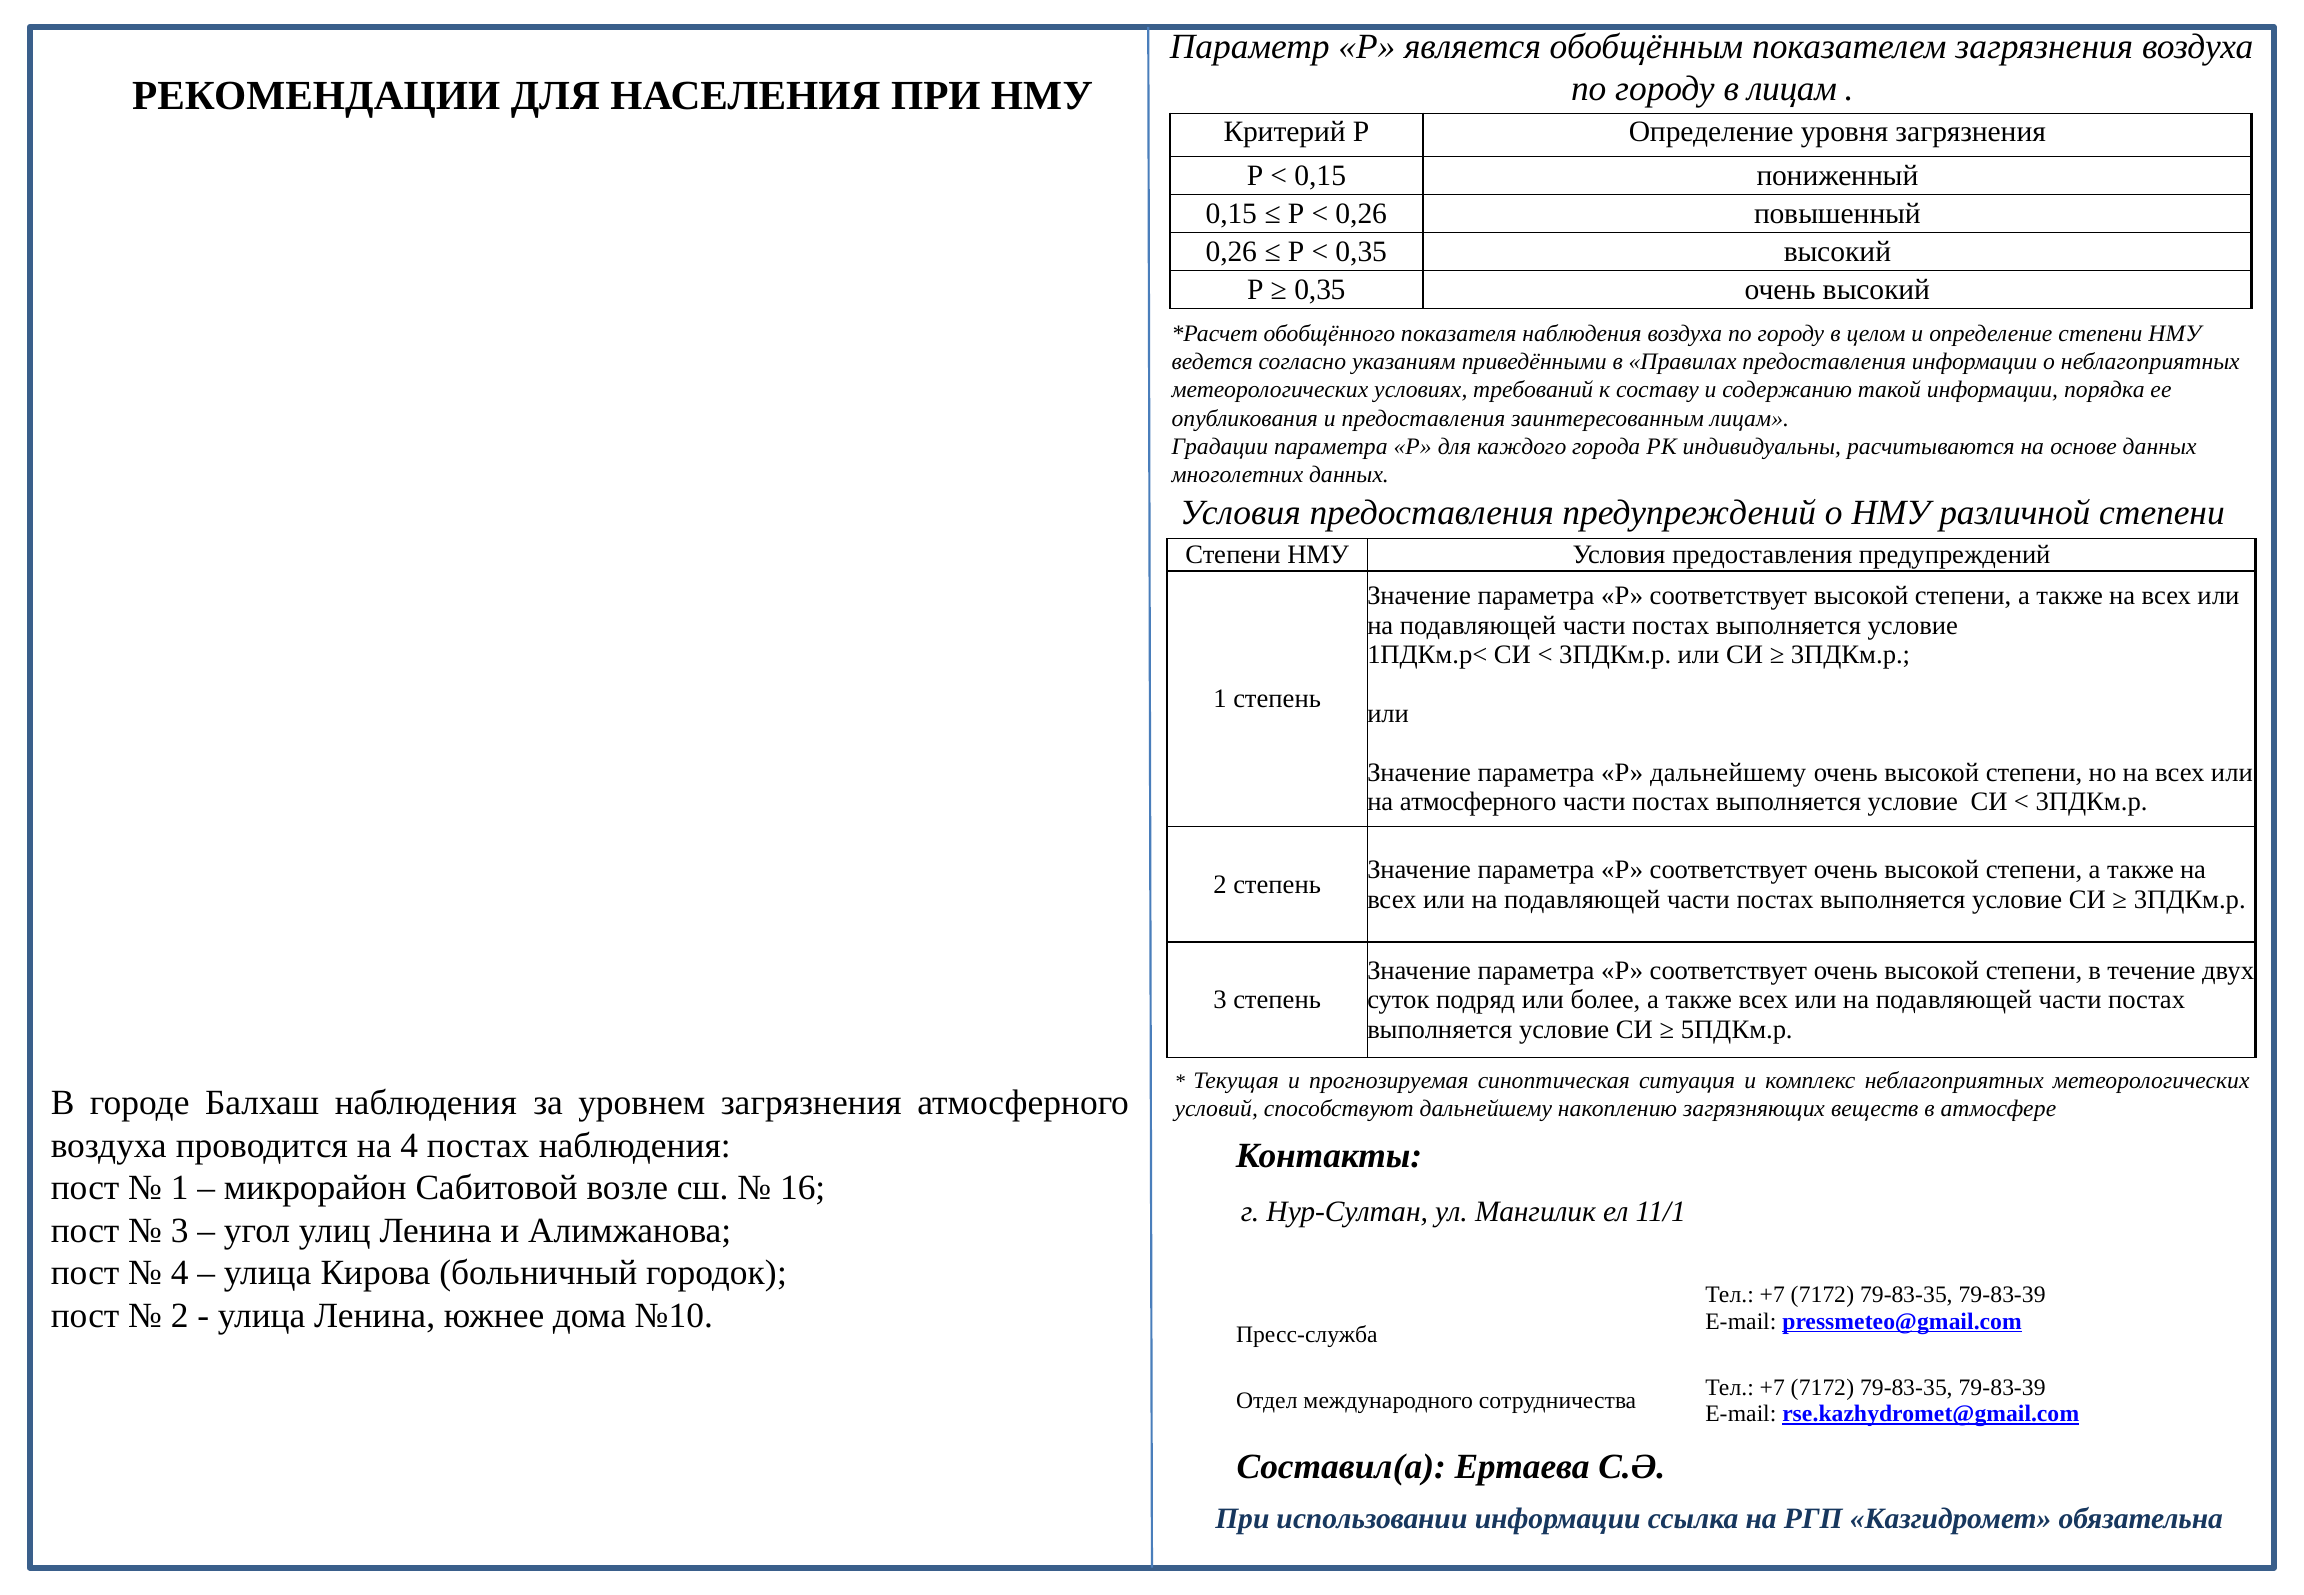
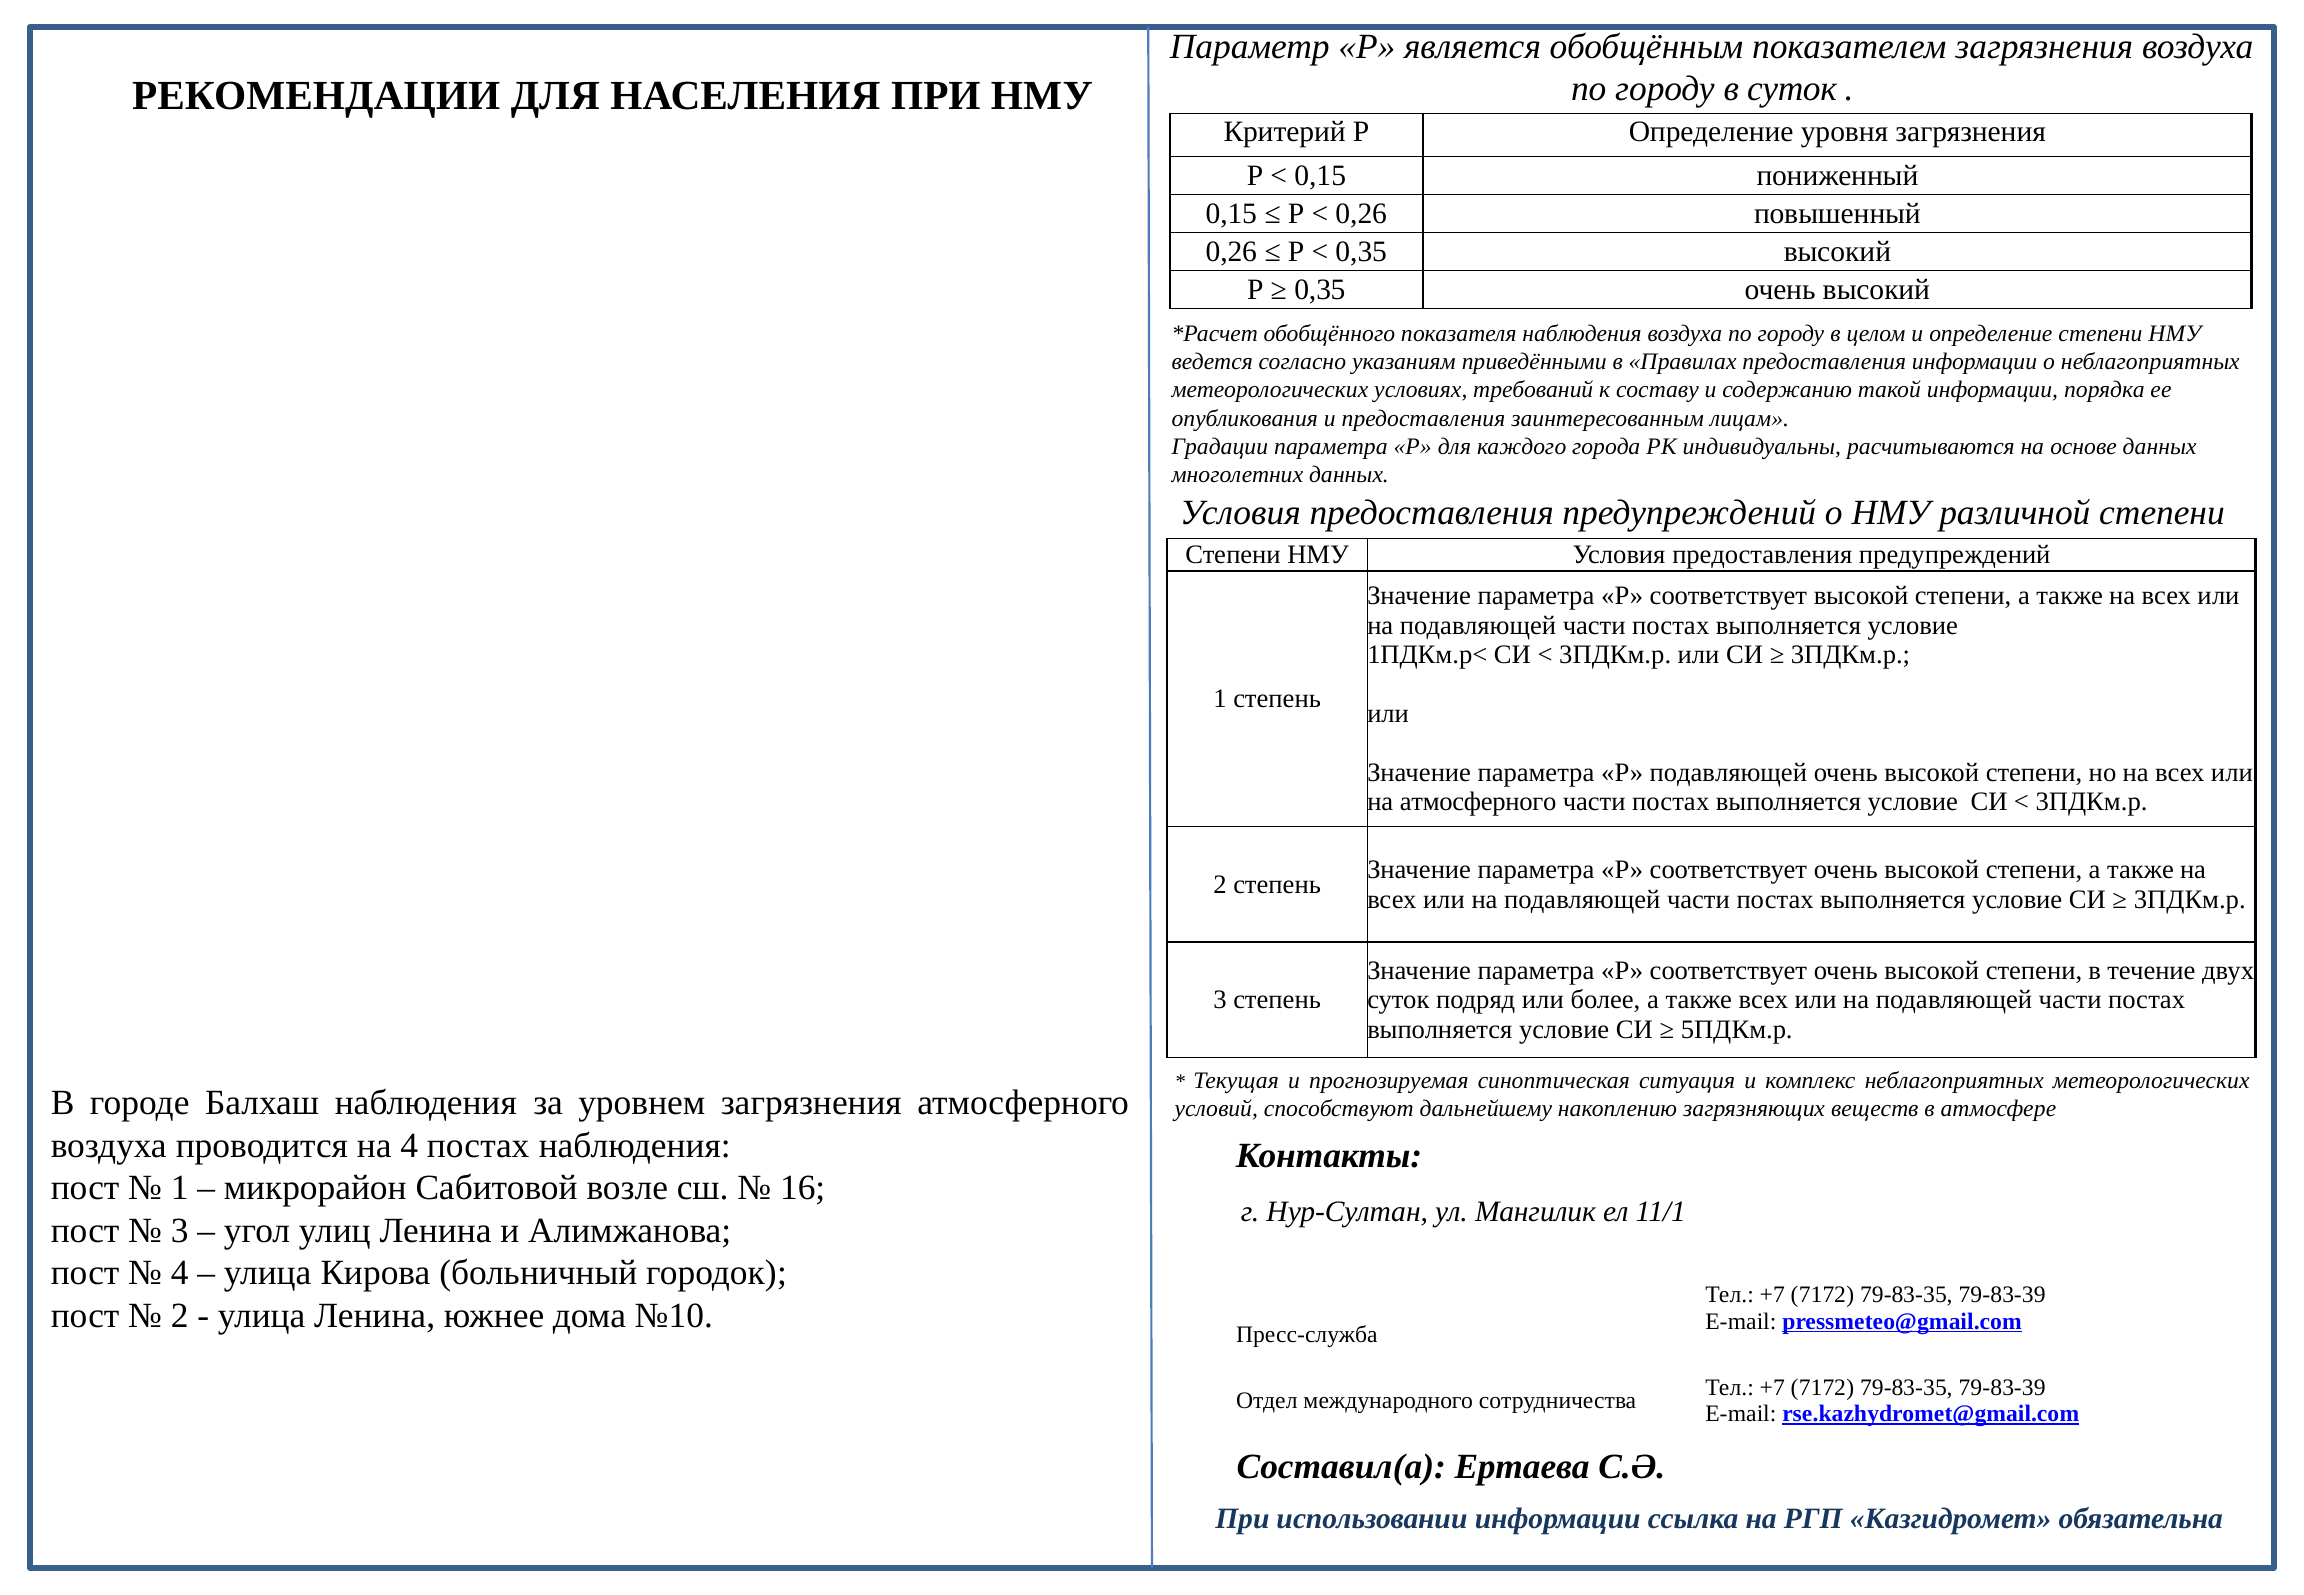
в лицам: лицам -> суток (1792, 89)
Р дальнейшему: дальнейшему -> подавляющей (1728, 773)
